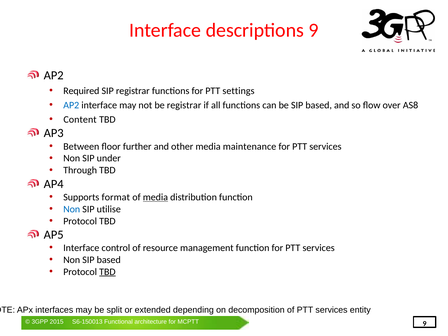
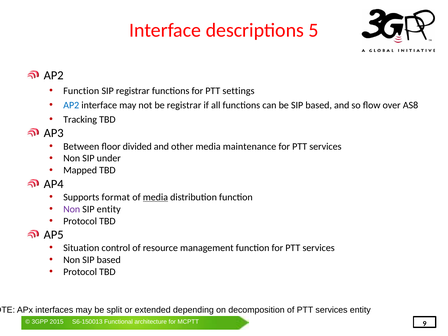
descriptions 9: 9 -> 5 (314, 30)
Required: Required -> Function (81, 91)
Content: Content -> Tracking (80, 120)
further: further -> divided (137, 146)
Through: Through -> Mapped (80, 170)
Non colour: blue -> purple (72, 209)
SIP utilise: utilise -> entity (109, 209)
Interface: Interface -> Situation (81, 248)
TBD underline: present -> none (107, 272)
